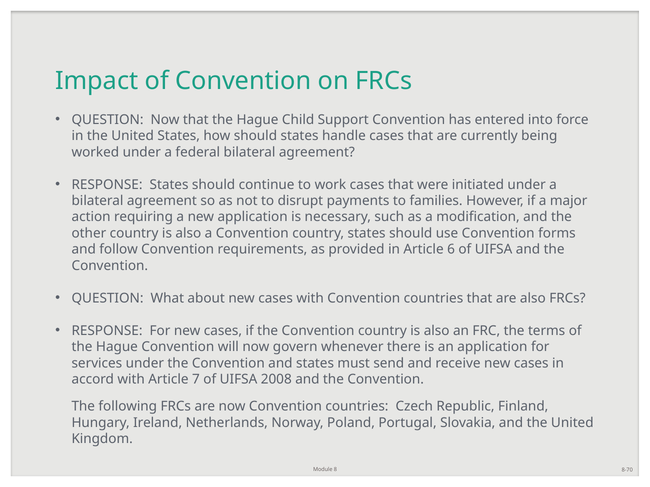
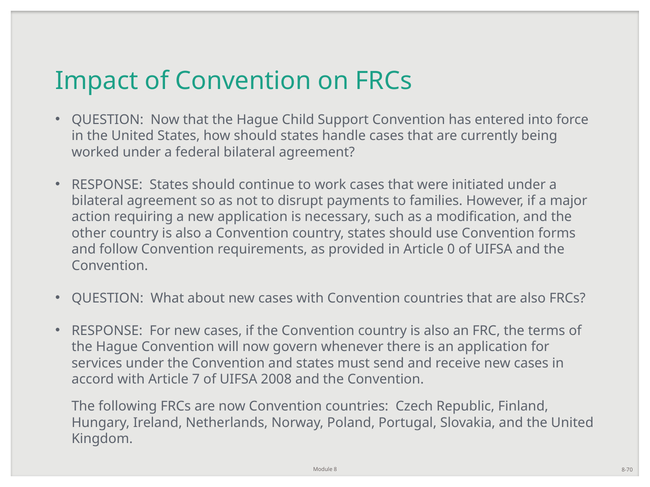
6: 6 -> 0 (451, 250)
